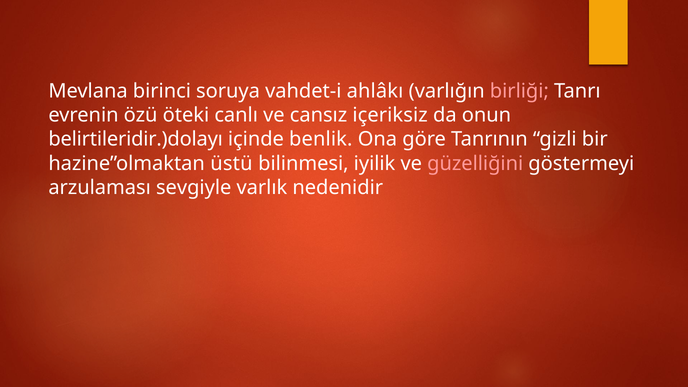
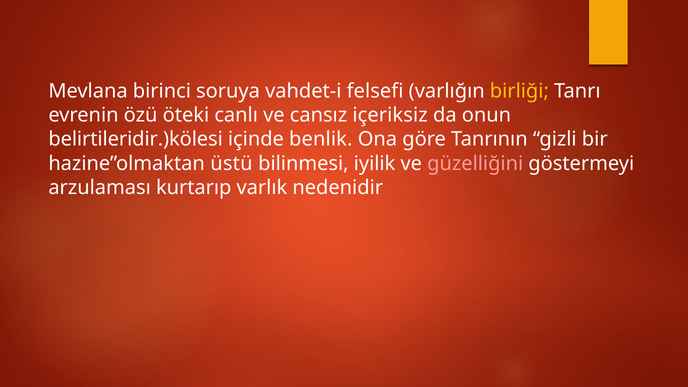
ahlâkı: ahlâkı -> felsefi (375, 91)
birliği colour: pink -> yellow (519, 91)
belirtileridir.)dolayı: belirtileridir.)dolayı -> belirtileridir.)kölesi (136, 139)
sevgiyle: sevgiyle -> kurtarıp (194, 188)
